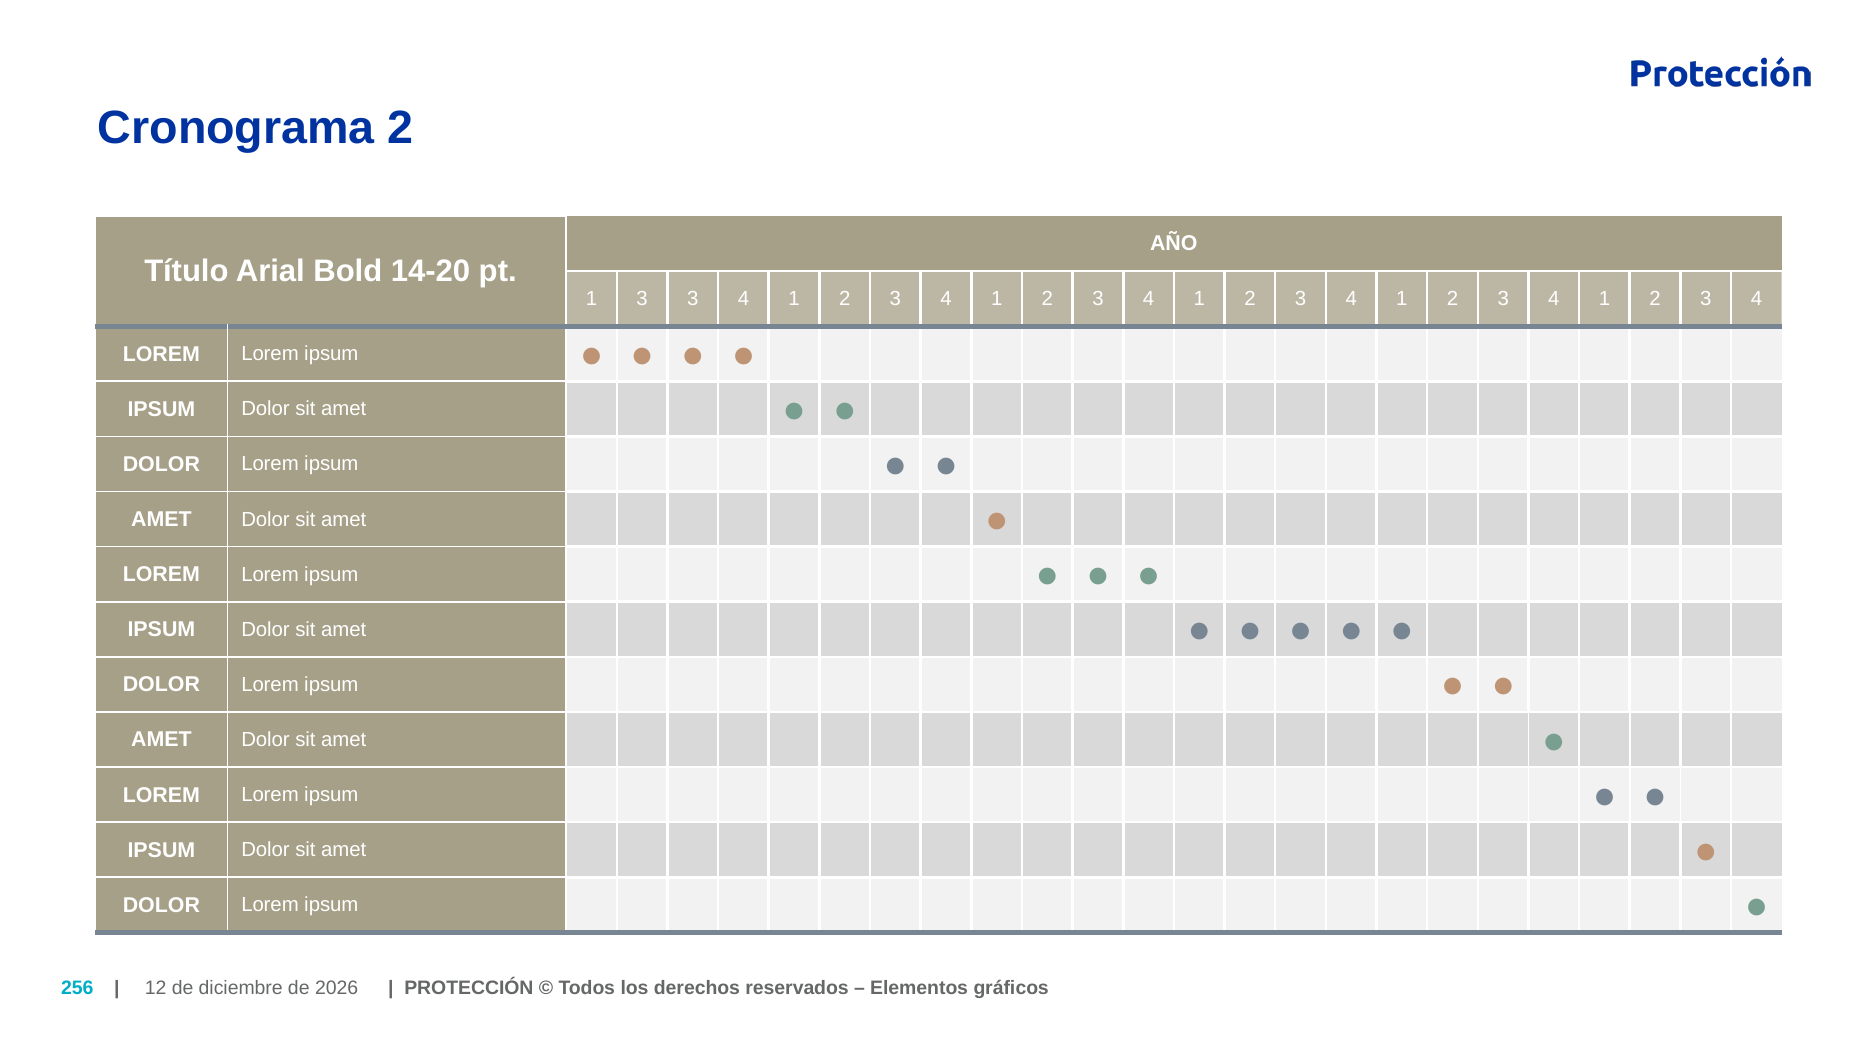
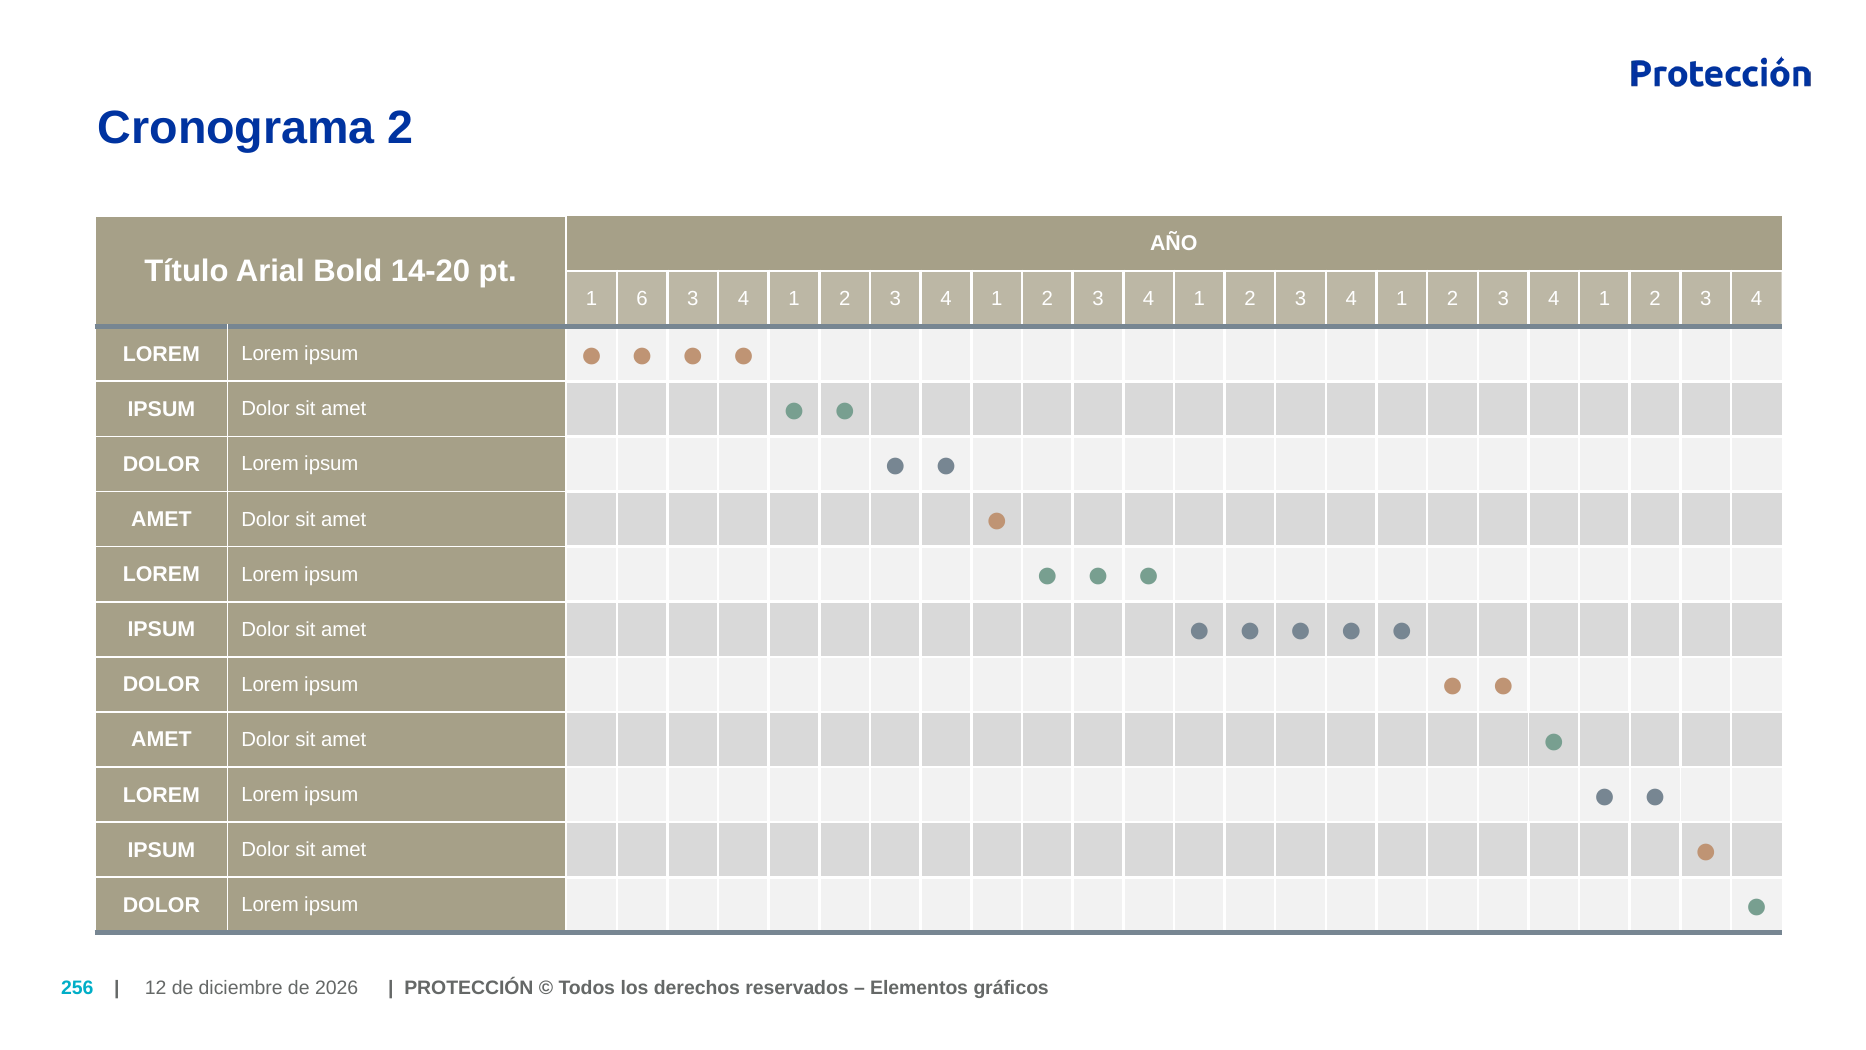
1 3: 3 -> 6 (642, 299)
